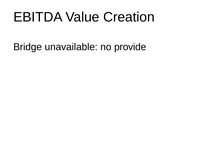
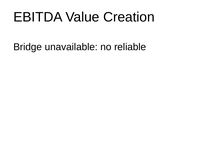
provide: provide -> reliable (130, 47)
